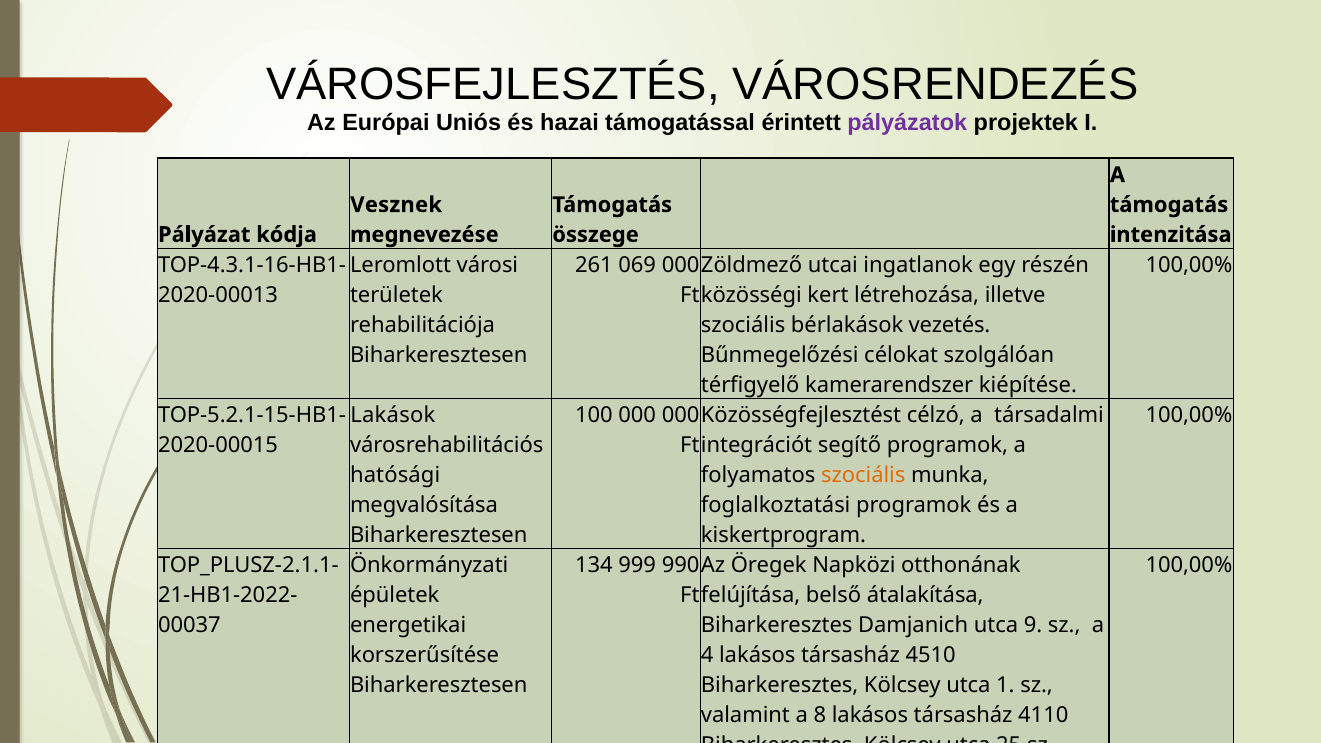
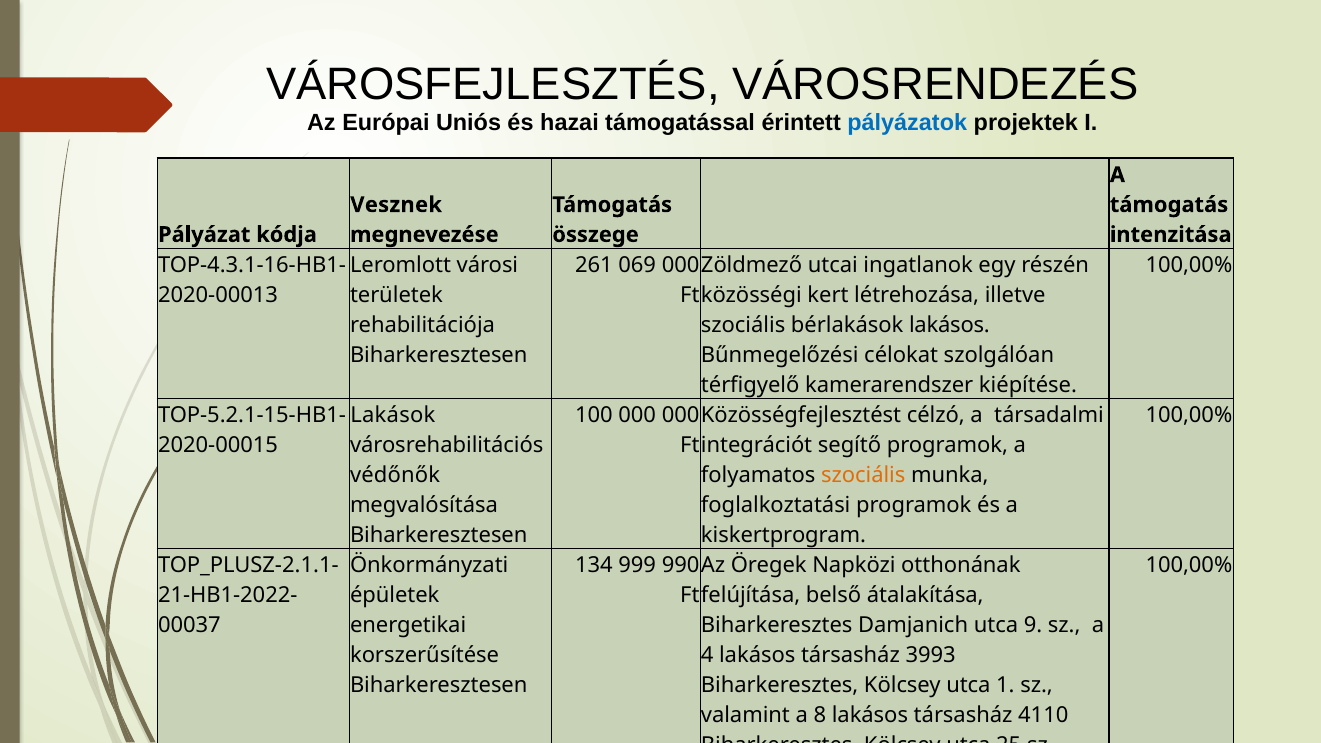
pályázatok colour: purple -> blue (907, 123)
bérlakások vezetés: vezetés -> lakásos (949, 325)
hatósági: hatósági -> védőnők (395, 475)
4510: 4510 -> 3993 (931, 655)
